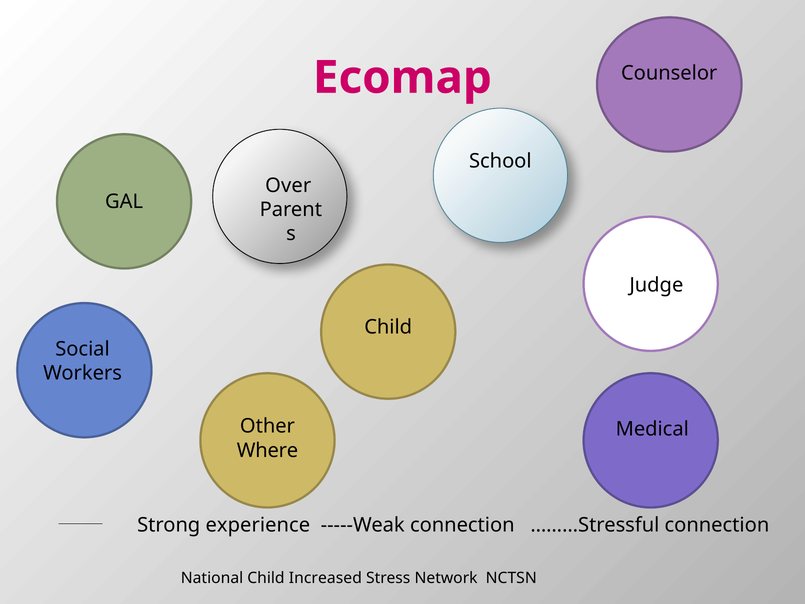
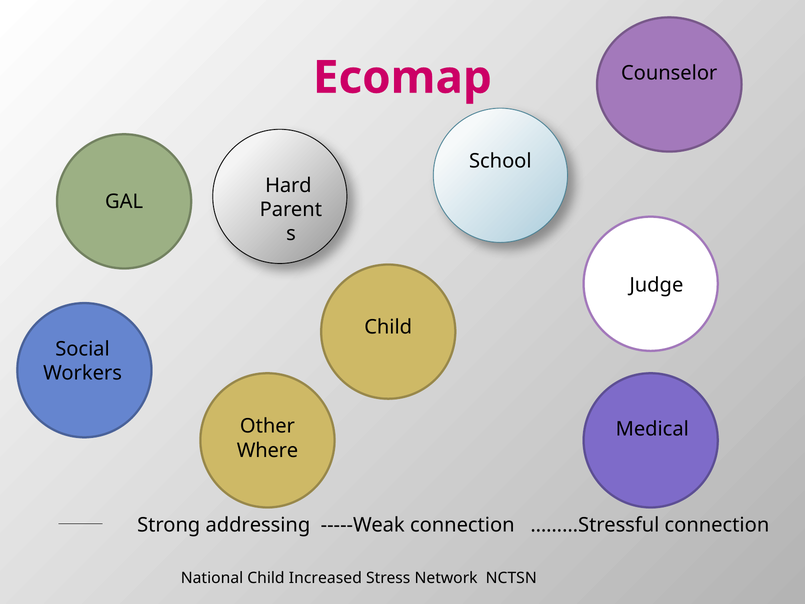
Over: Over -> Hard (288, 185)
experience: experience -> addressing (258, 525)
